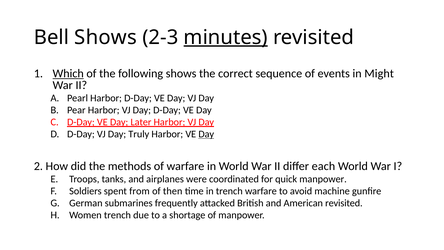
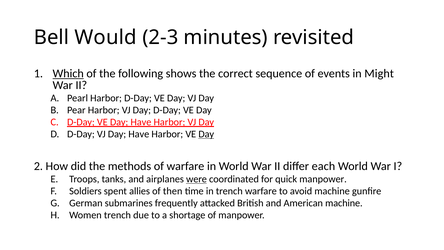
Bell Shows: Shows -> Would (106, 37)
minutes underline: present -> none (226, 37)
VE Day Later: Later -> Have (141, 122)
VJ Day Truly: Truly -> Have (139, 134)
were underline: none -> present (197, 179)
from: from -> allies (140, 191)
American revisited: revisited -> machine (344, 203)
